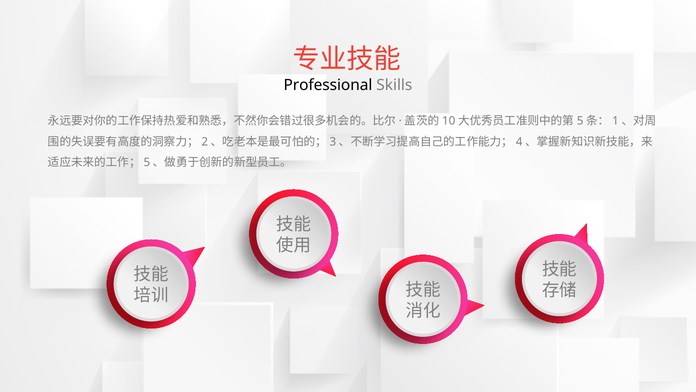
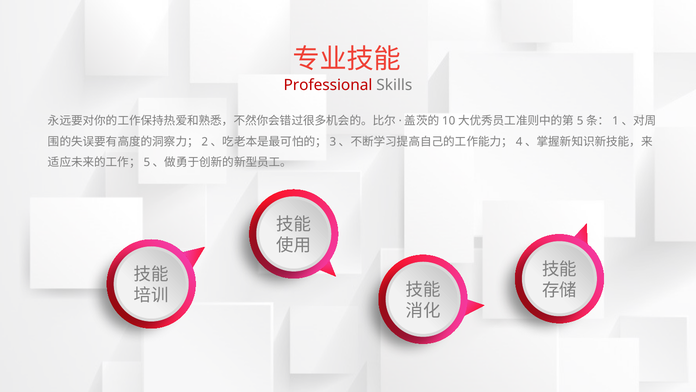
Professional colour: black -> red (328, 85)
